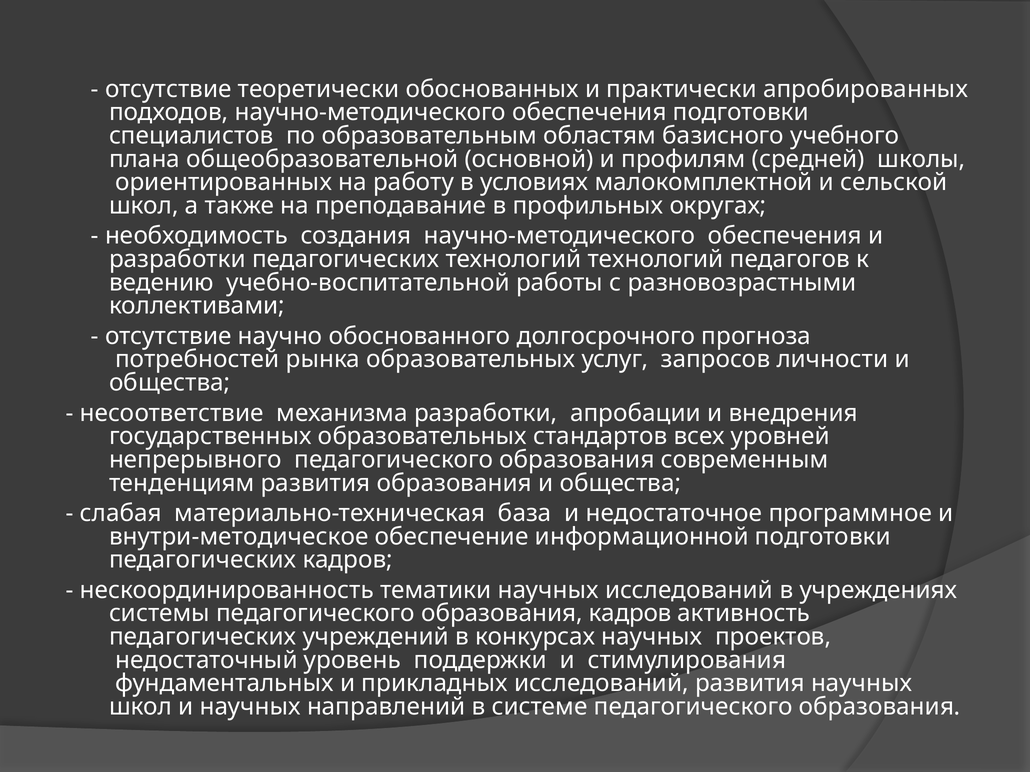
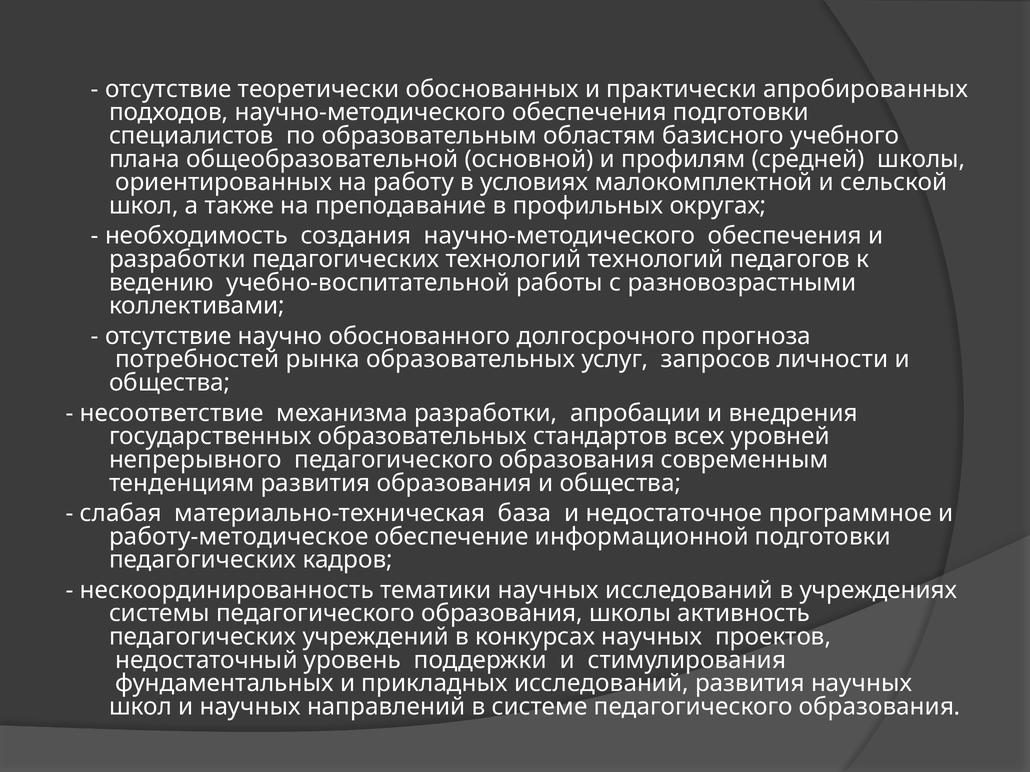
внутри-методическое: внутри-методическое -> работу-методическое (239, 537)
образования кадров: кадров -> школы (630, 614)
